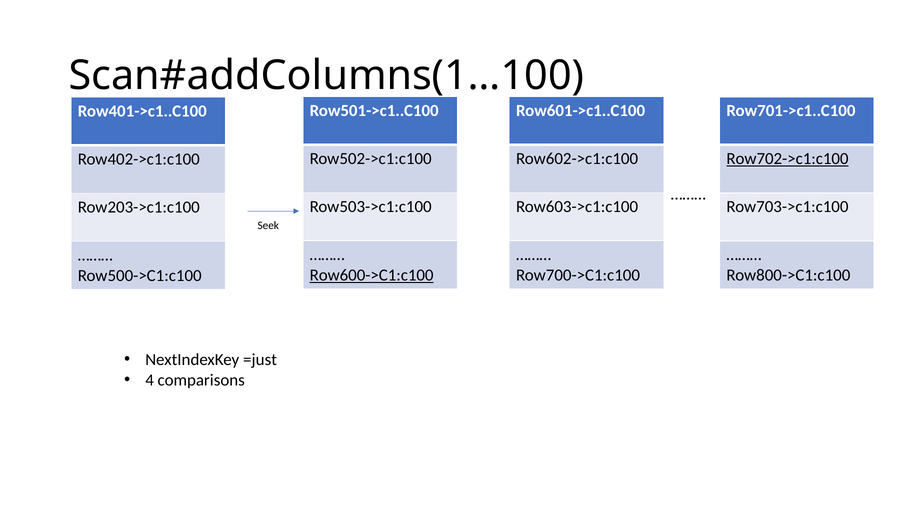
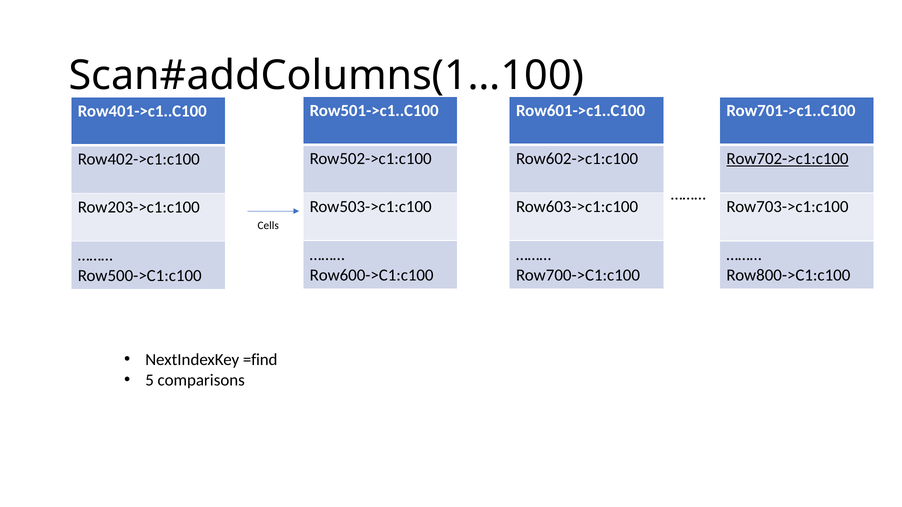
Seek: Seek -> Cells (268, 226)
Row600->C1:c100 underline: present -> none (372, 275)
=just: =just -> =find (260, 360)
4: 4 -> 5 (150, 380)
